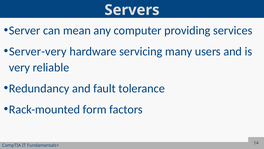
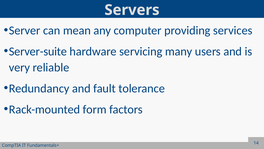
Server-very: Server-very -> Server-suite (38, 51)
